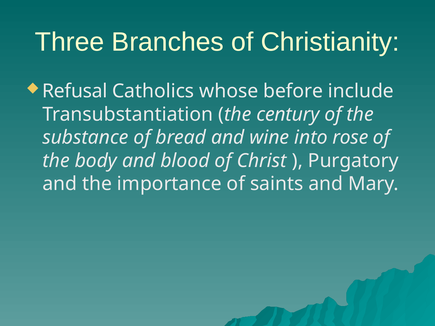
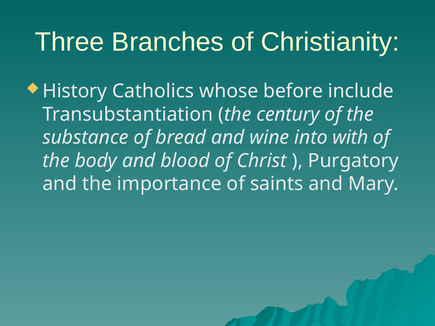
Refusal: Refusal -> History (75, 91)
rose: rose -> with (350, 138)
